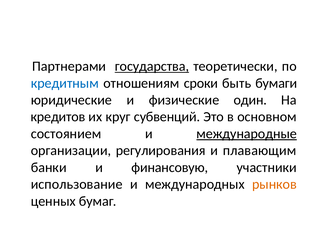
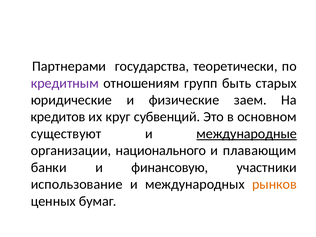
государства underline: present -> none (152, 66)
кредитным colour: blue -> purple (65, 83)
сроки: сроки -> групп (201, 83)
бумаги: бумаги -> старых (276, 83)
один: один -> заем (250, 100)
состоянием: состоянием -> существуют (66, 134)
регулирования: регулирования -> национального (161, 151)
